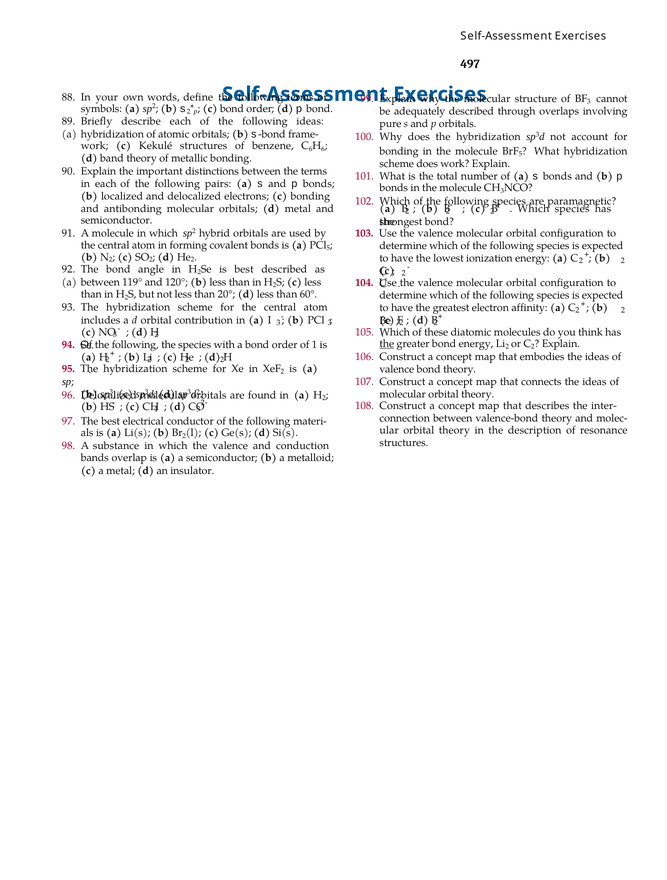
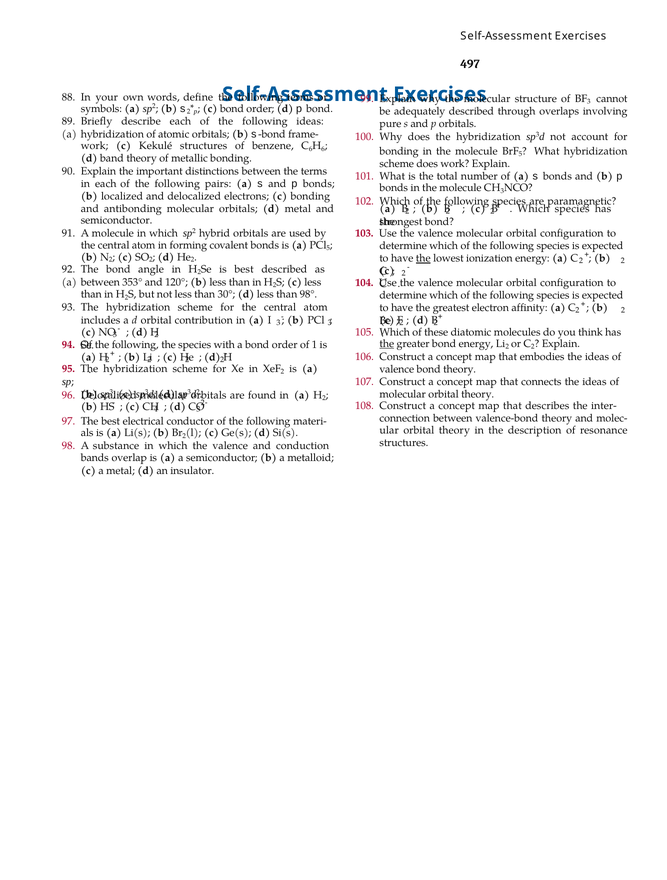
the underline: none -> present (423, 258)
119°: 119° -> 353° (132, 282)
20°: 20° -> 30° (226, 294)
60°: 60° -> 98° (308, 294)
